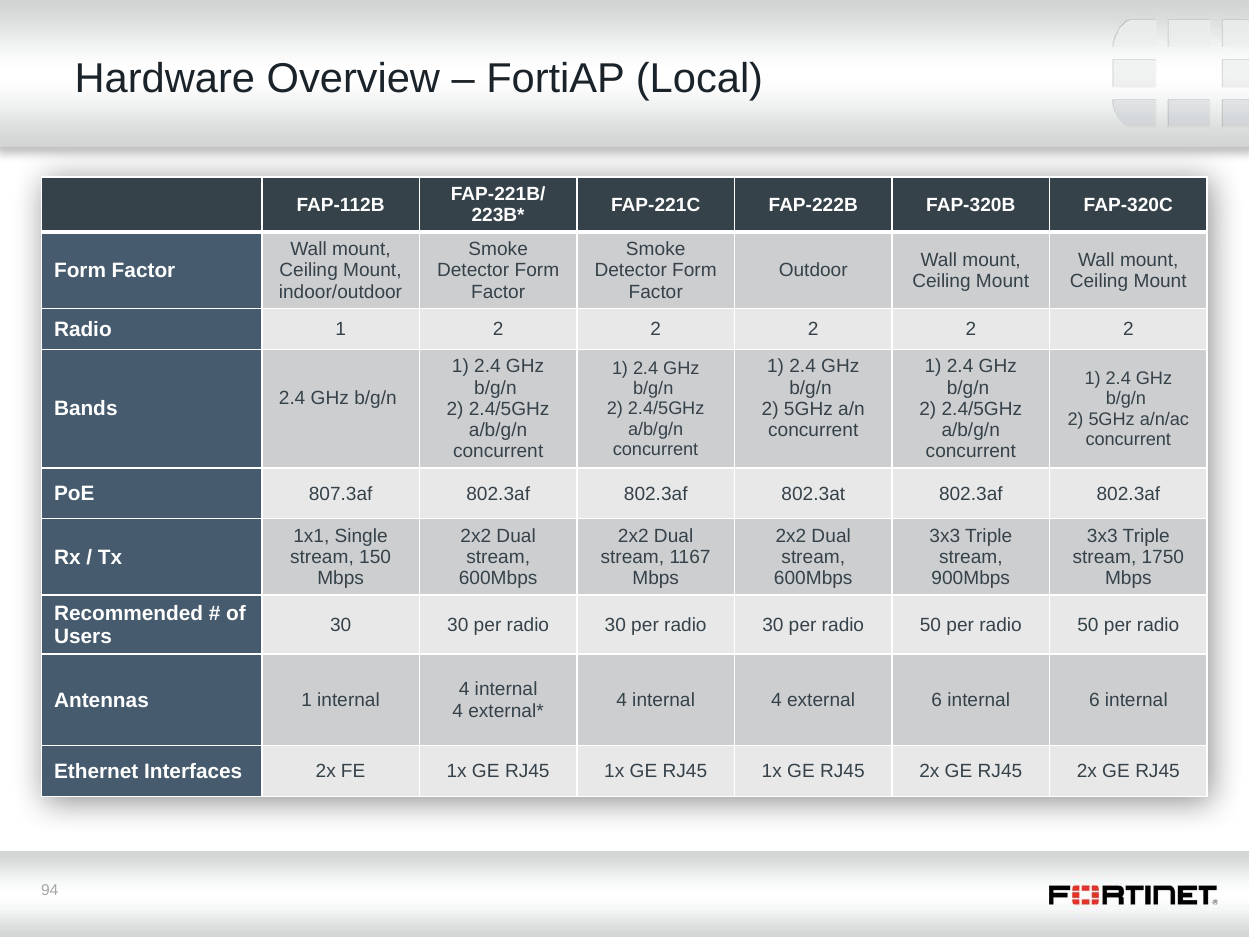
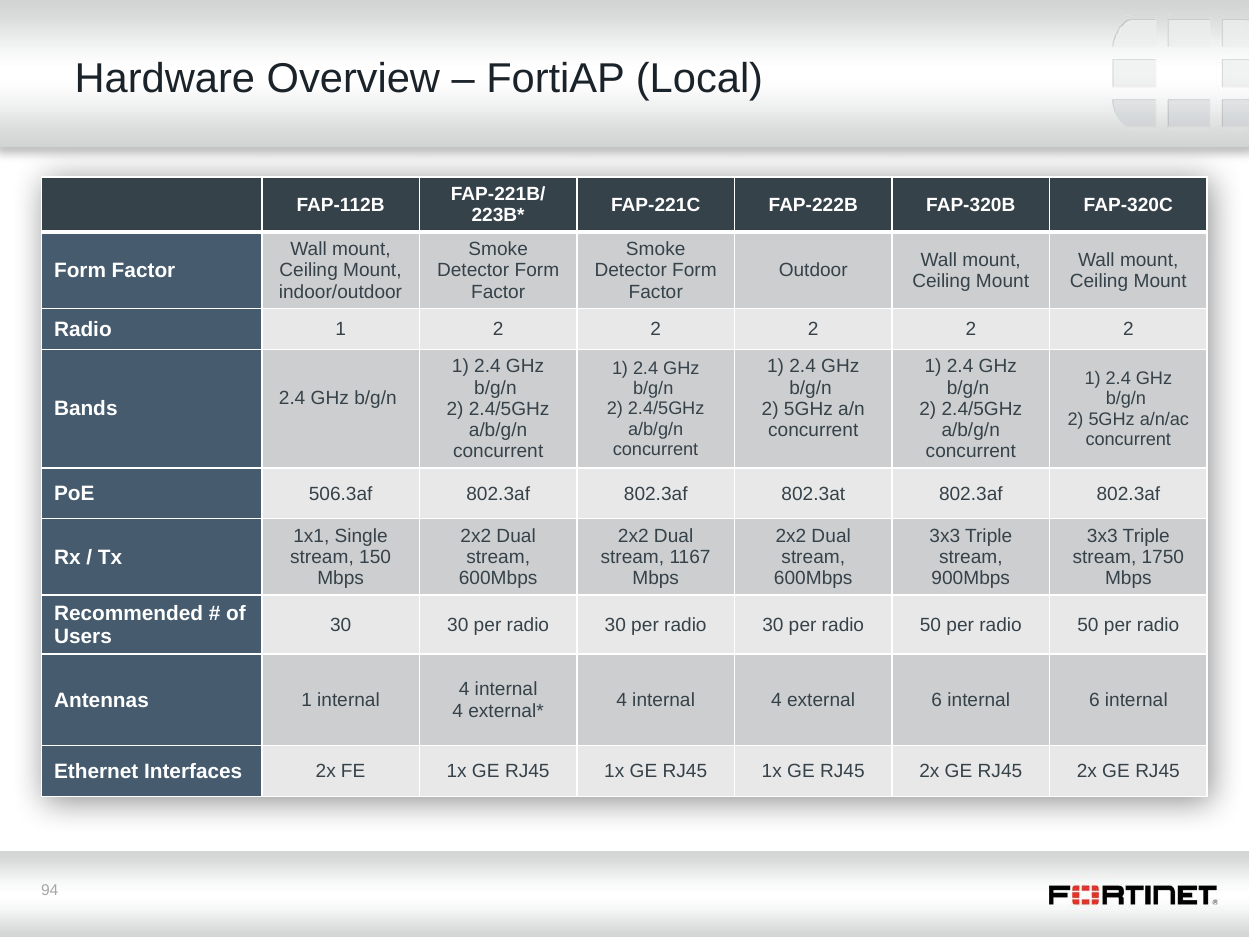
807.3af: 807.3af -> 506.3af (341, 494)
